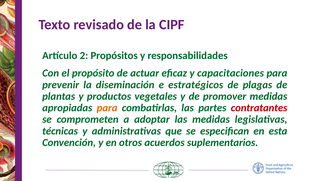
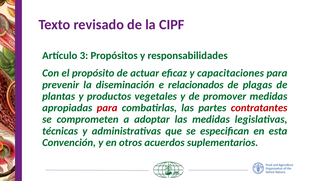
2: 2 -> 3 (84, 55)
estratégicos: estratégicos -> relacionados (196, 85)
para colour: orange -> red (107, 108)
